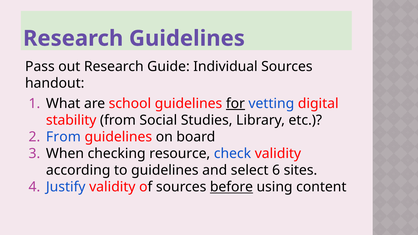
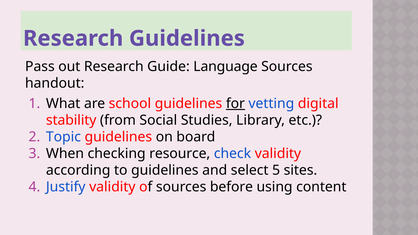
Individual: Individual -> Language (226, 67)
From: From -> Topic (63, 137)
6: 6 -> 5 (276, 170)
before underline: present -> none (231, 187)
